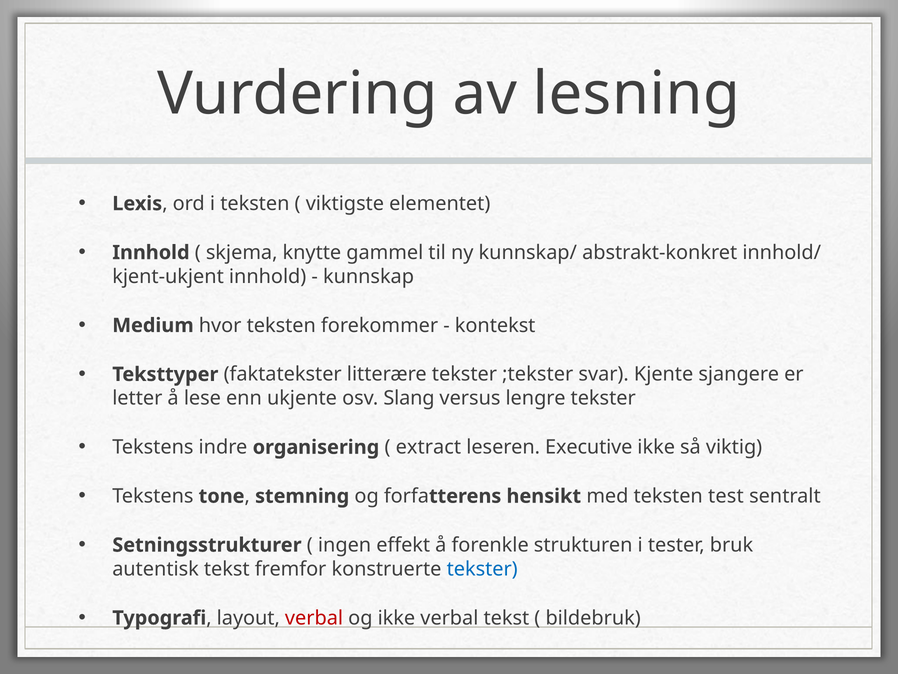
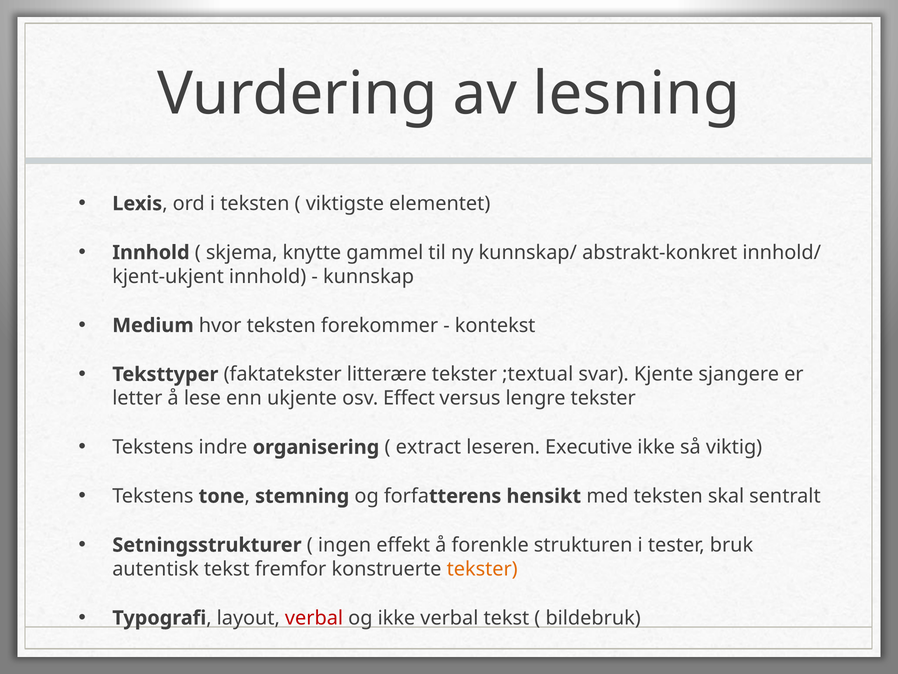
;tekster: ;tekster -> ;textual (538, 374)
Slang: Slang -> Effect (409, 398)
test: test -> skal (726, 496)
tekster colour: blue -> orange (482, 569)
